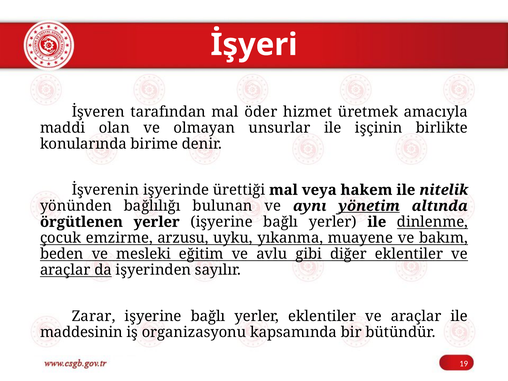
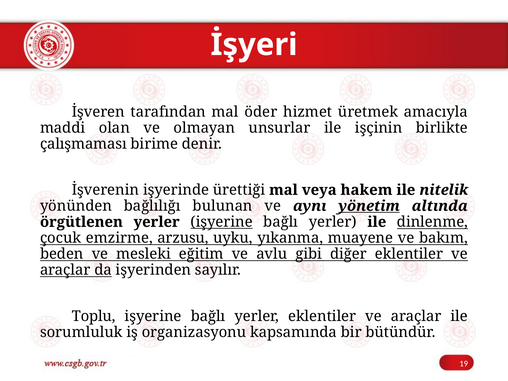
konularında: konularında -> çalışmaması (83, 144)
işyerine underline: none -> present (222, 222)
Zarar: Zarar -> Toplu (94, 316)
maddesinin: maddesinin -> sorumluluk (81, 332)
